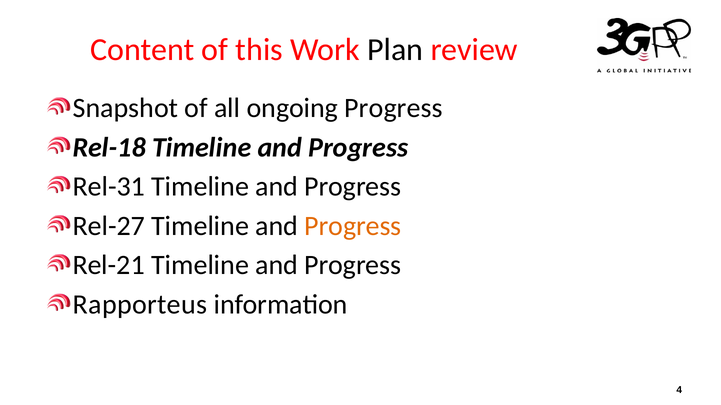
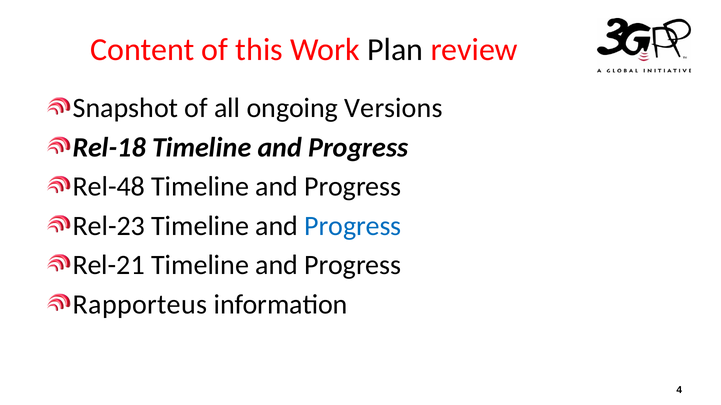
ongoing Progress: Progress -> Versions (394, 108)
Rel-31: Rel-31 -> Rel-48 (109, 187)
Rel-27: Rel-27 -> Rel-23 (109, 226)
Progress colour: orange -> blue (353, 226)
